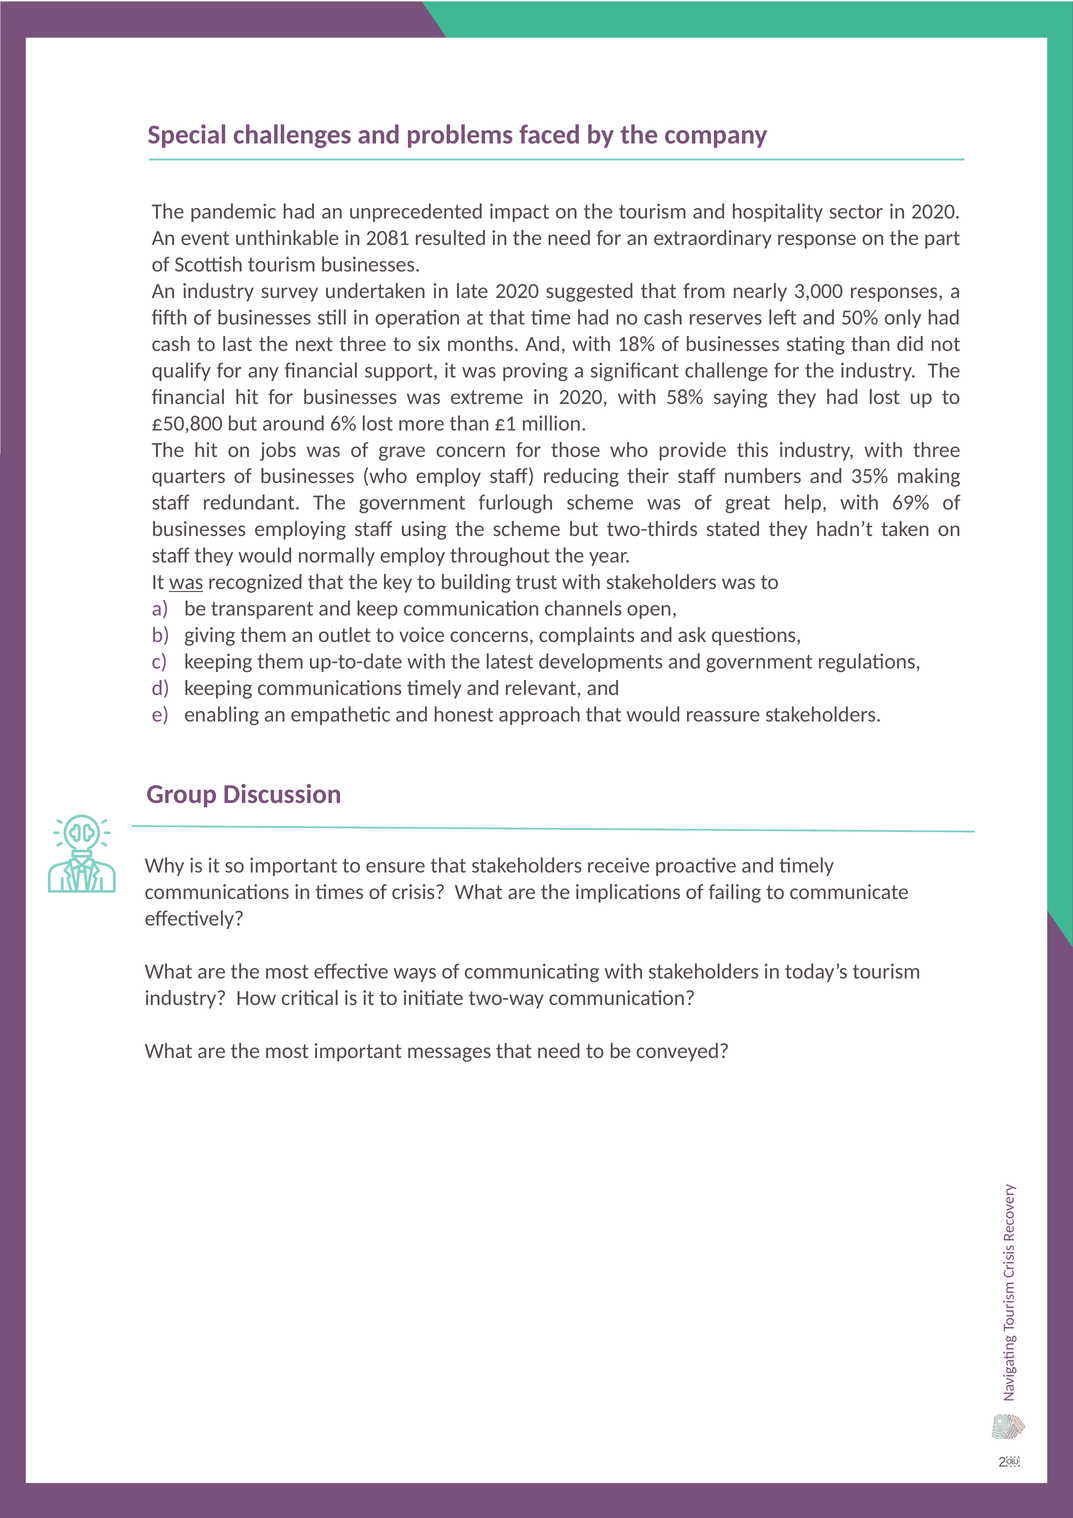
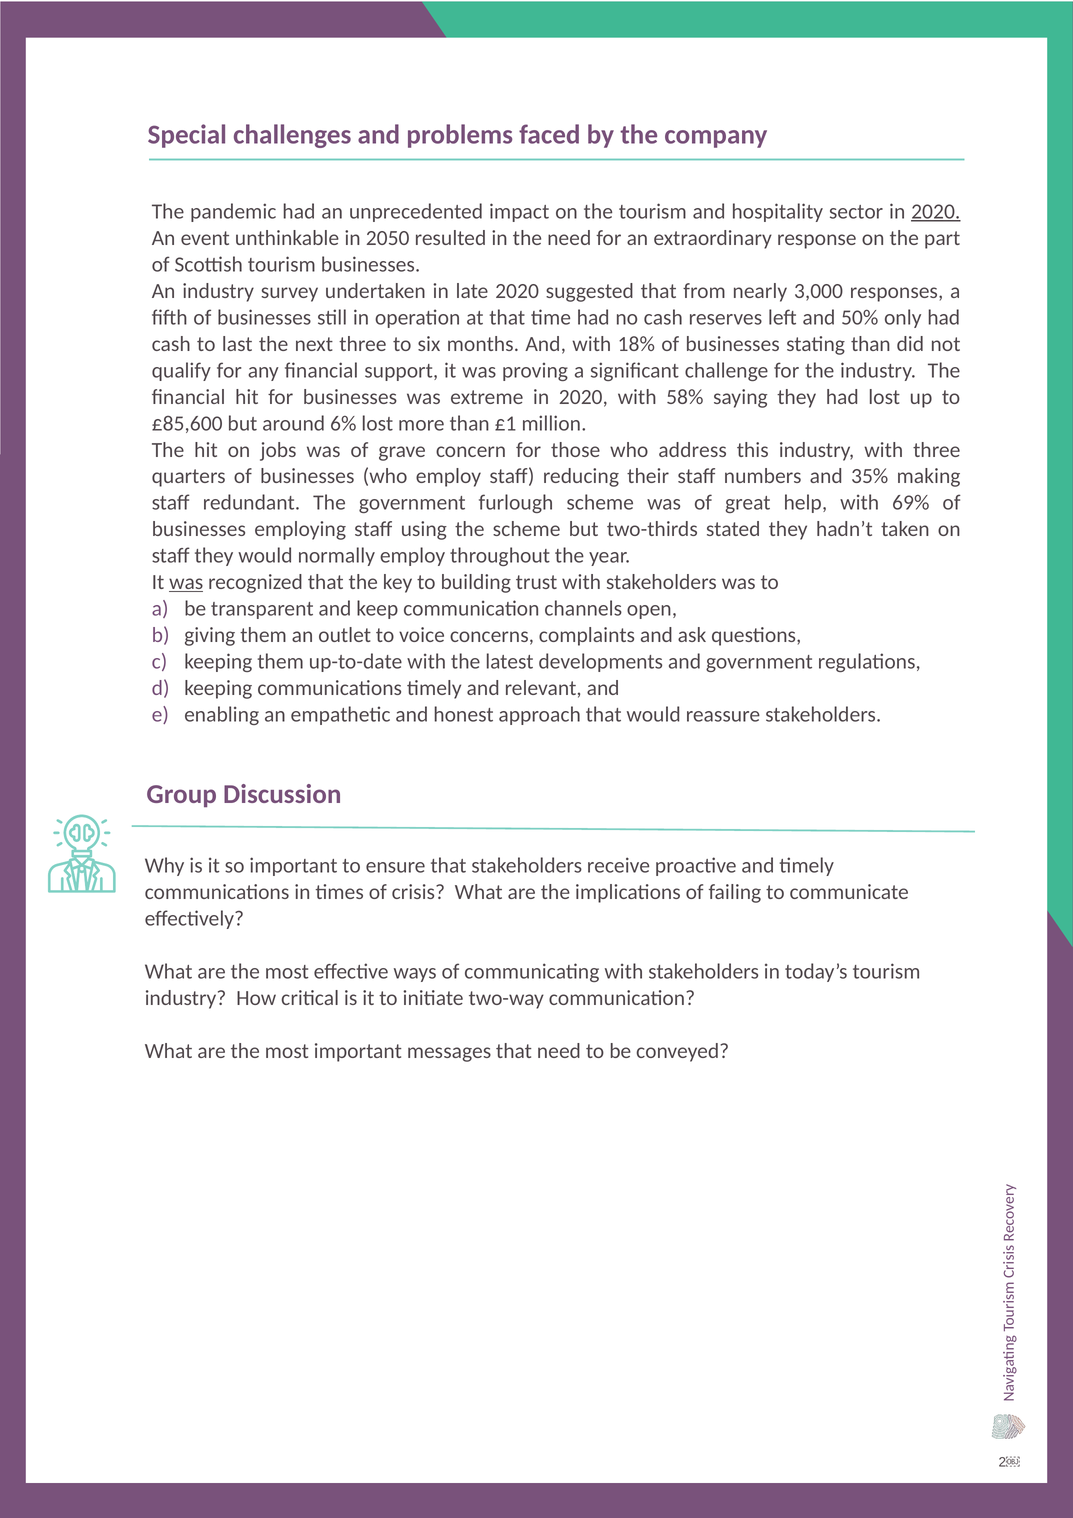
2020 underline: none -> present (936, 212)
2081: 2081 -> 2050 (388, 238)
£50,800: £50,800 -> £85,600 (187, 423)
provide: provide -> address (693, 450)
